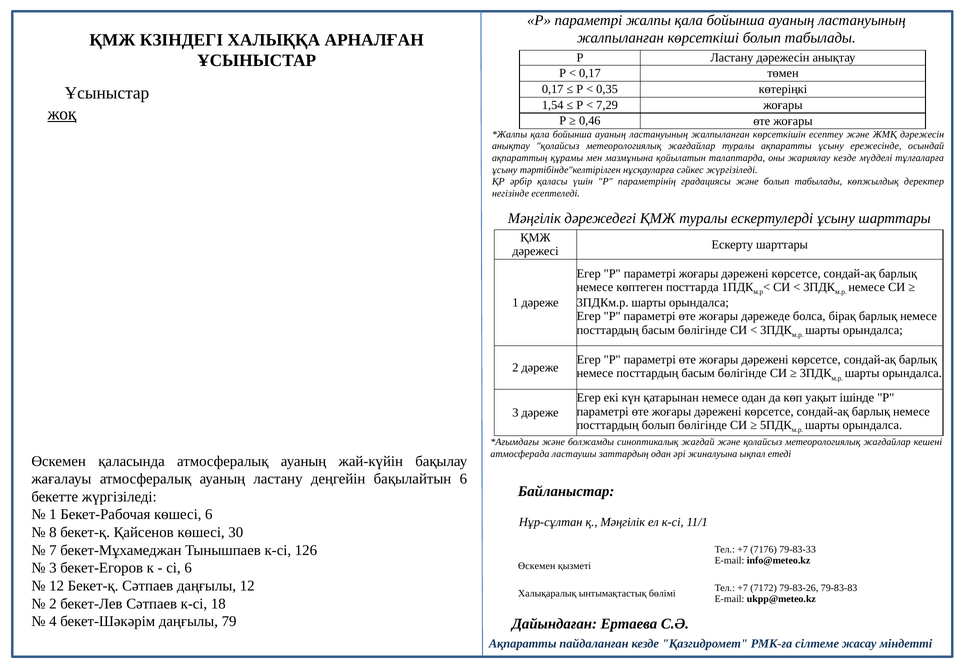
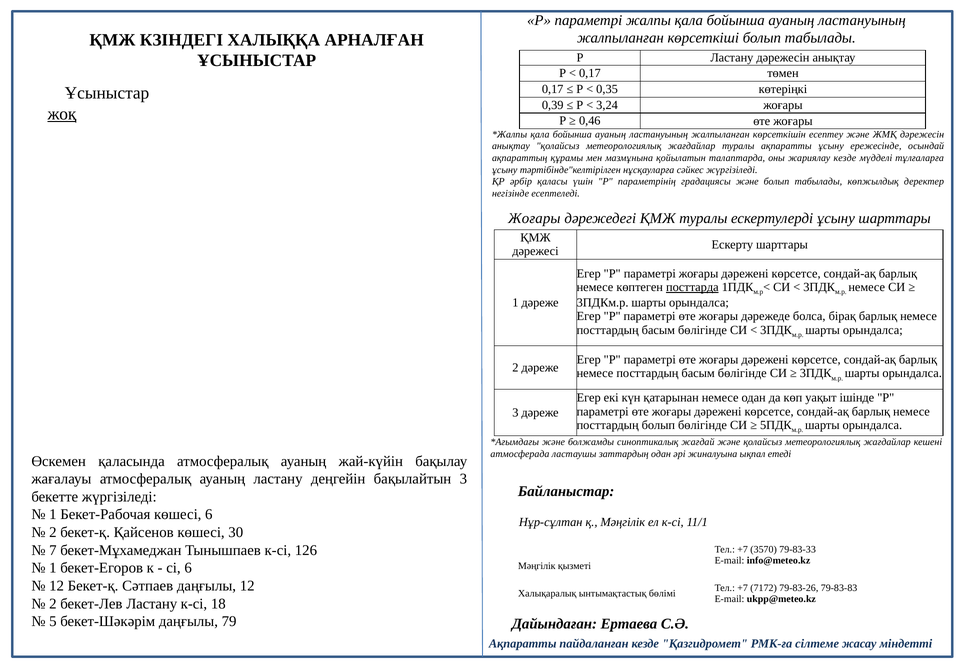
1,54: 1,54 -> 0,39 (553, 105)
7,29: 7,29 -> 3,24 (607, 105)
Мәңгілік: Мәңгілік -> Жоғары (534, 218)
посттарда underline: none -> present (692, 287)
бақылайтын 6: 6 -> 3 (463, 479)
8: 8 -> 2 (53, 532)
7176: 7176 -> 3570 (764, 550)
3: 3 -> 1 (53, 568)
Өскемен: Өскемен -> Мәңгілік (537, 566)
бекет-Лев Сәтпаев: Сәтпаев -> Ластану (152, 604)
4: 4 -> 5 (53, 622)
